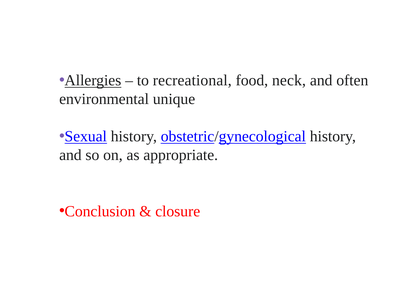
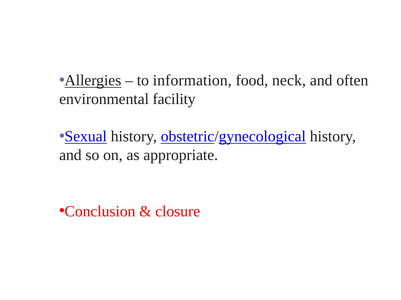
recreational: recreational -> information (192, 81)
unique: unique -> facility (174, 99)
